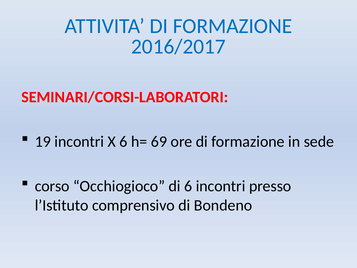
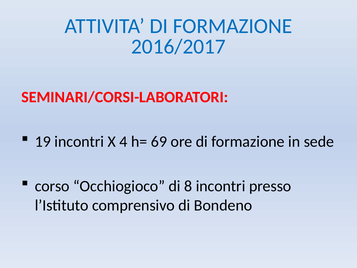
X 6: 6 -> 4 (124, 142)
di 6: 6 -> 8 (188, 186)
